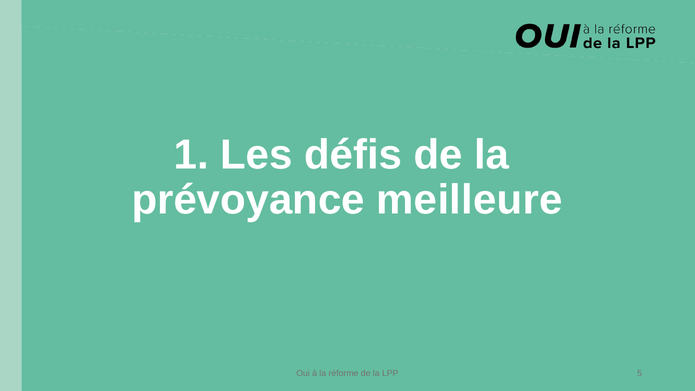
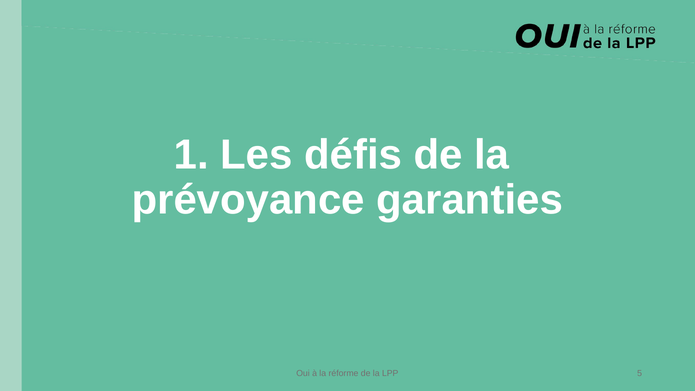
meilleure: meilleure -> garanties (470, 200)
